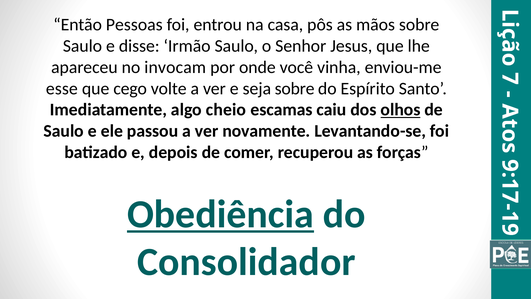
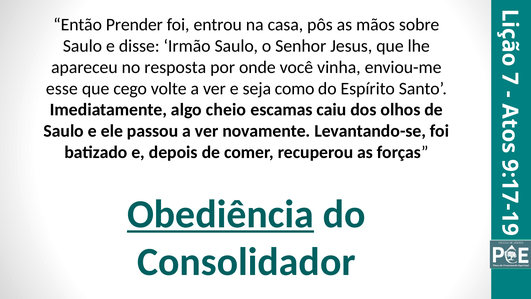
Pessoas: Pessoas -> Prender (134, 25)
invocam: invocam -> resposta (175, 67)
seja sobre: sobre -> como (295, 88)
olhos underline: present -> none (400, 110)
